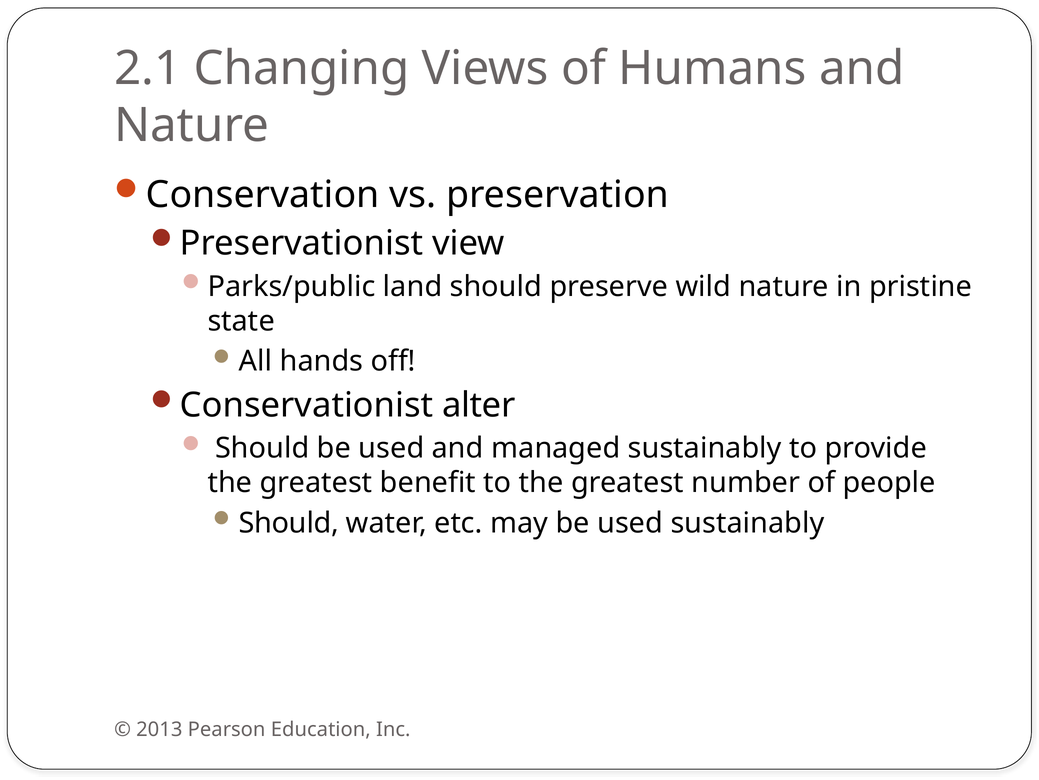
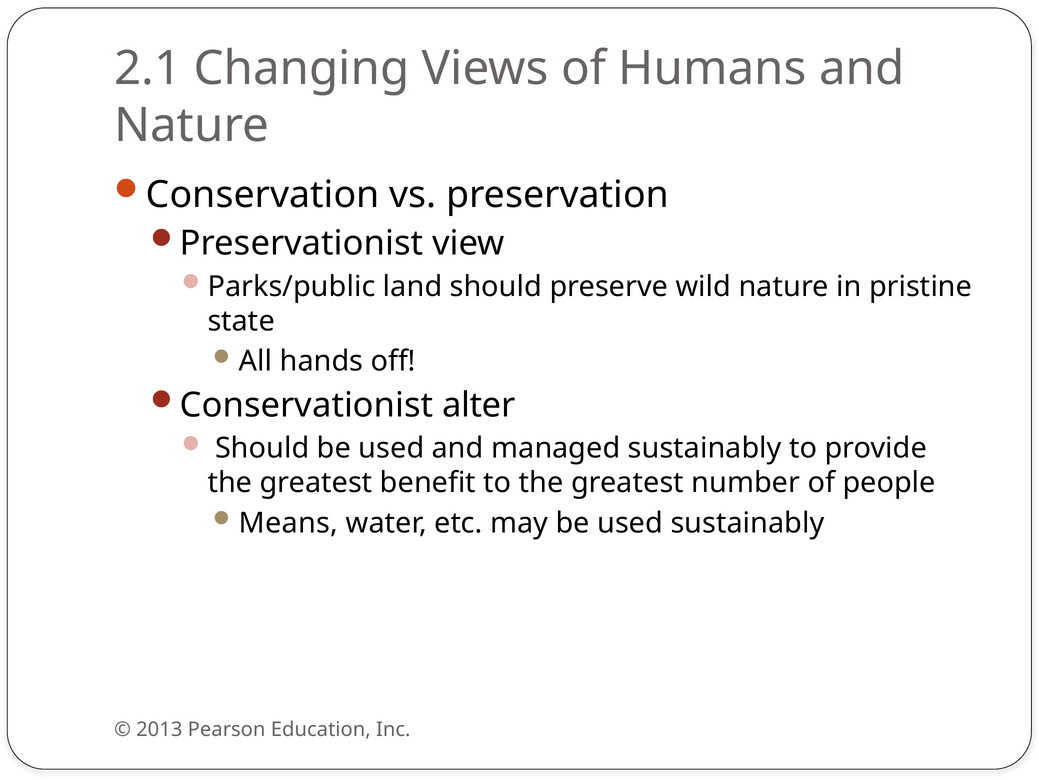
Should: Should -> Means (289, 522)
